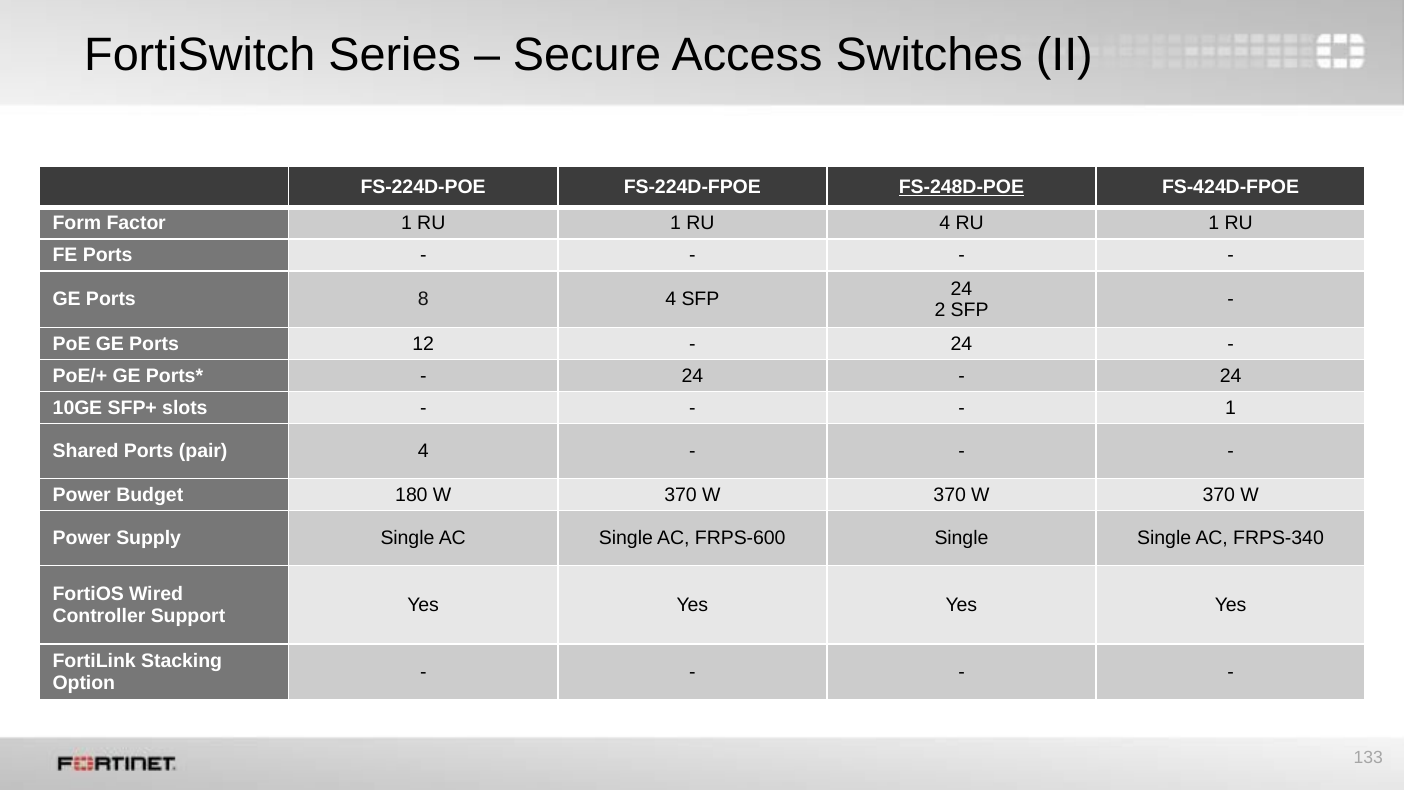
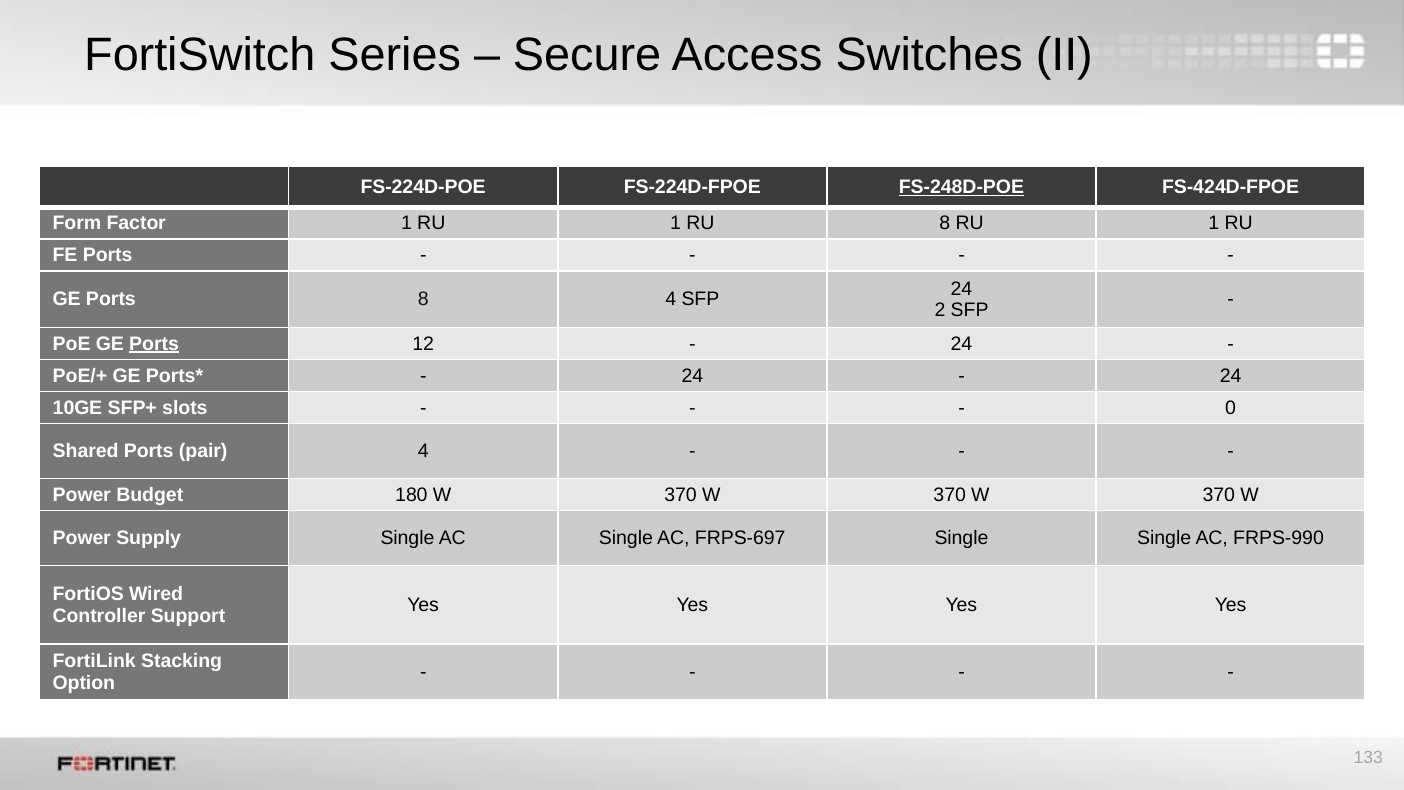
RU 4: 4 -> 8 (945, 223)
Ports underline: none -> present (154, 344)
1: 1 -> 0 (1231, 408)
FRPS-600: FRPS-600 -> FRPS-697 (740, 538)
FRPS-340: FRPS-340 -> FRPS-990 (1279, 538)
